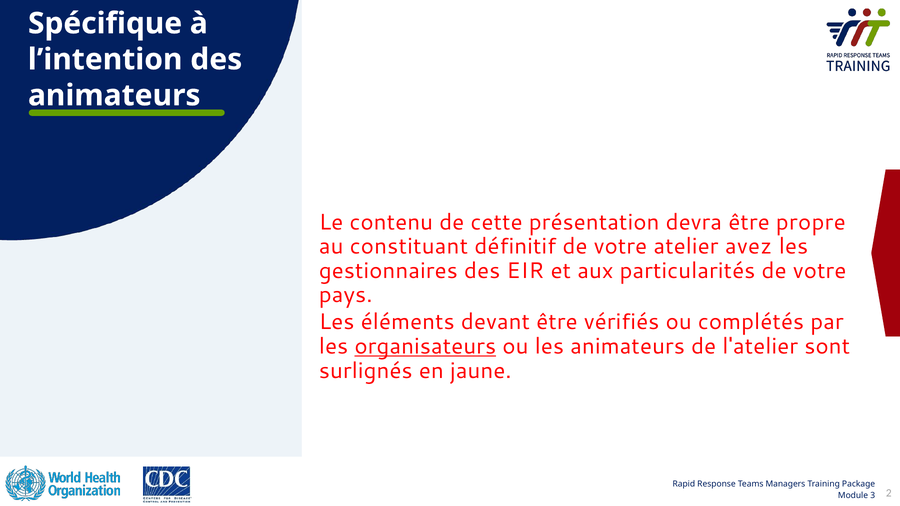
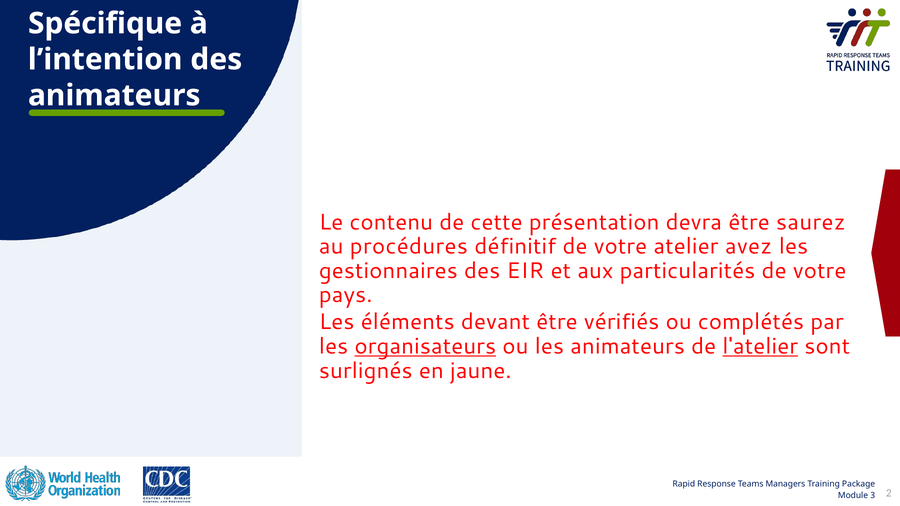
propre: propre -> saurez (811, 222)
constituant: constituant -> procédures (409, 247)
l'atelier underline: none -> present (760, 347)
